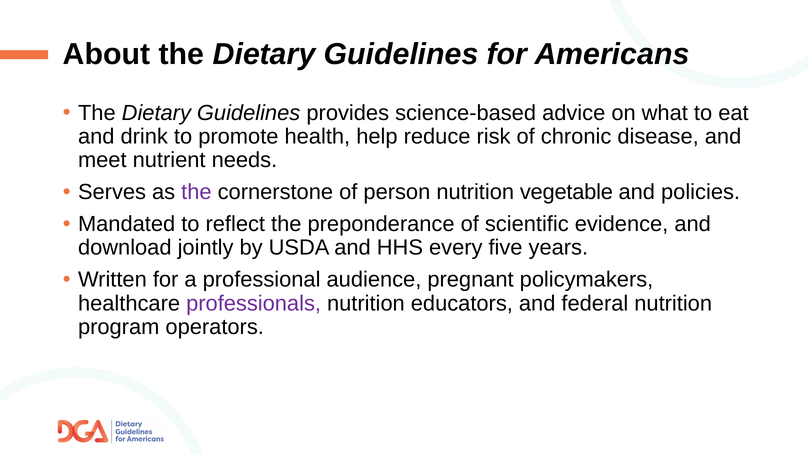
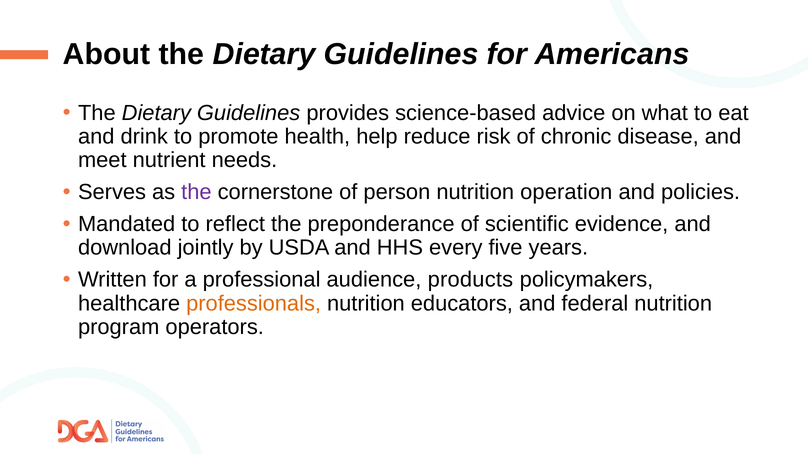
vegetable: vegetable -> operation (566, 192)
pregnant: pregnant -> products (470, 280)
professionals colour: purple -> orange (254, 304)
